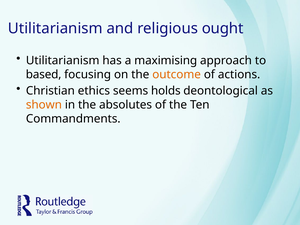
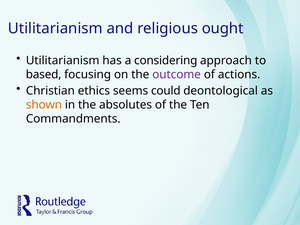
maximising: maximising -> considering (166, 60)
outcome colour: orange -> purple (177, 74)
holds: holds -> could (166, 91)
